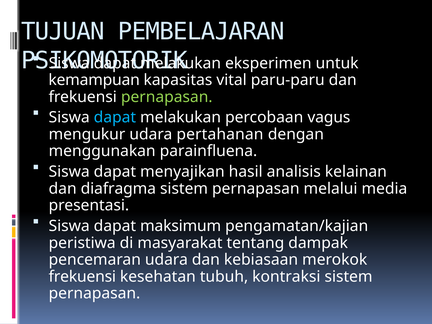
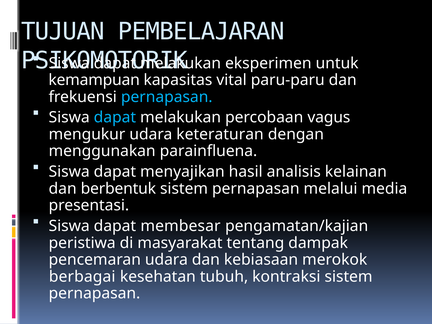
pernapasan colour: light green -> light blue (167, 97)
pertahanan: pertahanan -> keteraturan (220, 134)
diafragma: diafragma -> berbentuk (118, 189)
maksimum: maksimum -> membesar (180, 226)
frekuensi: frekuensi -> berbagai (82, 277)
